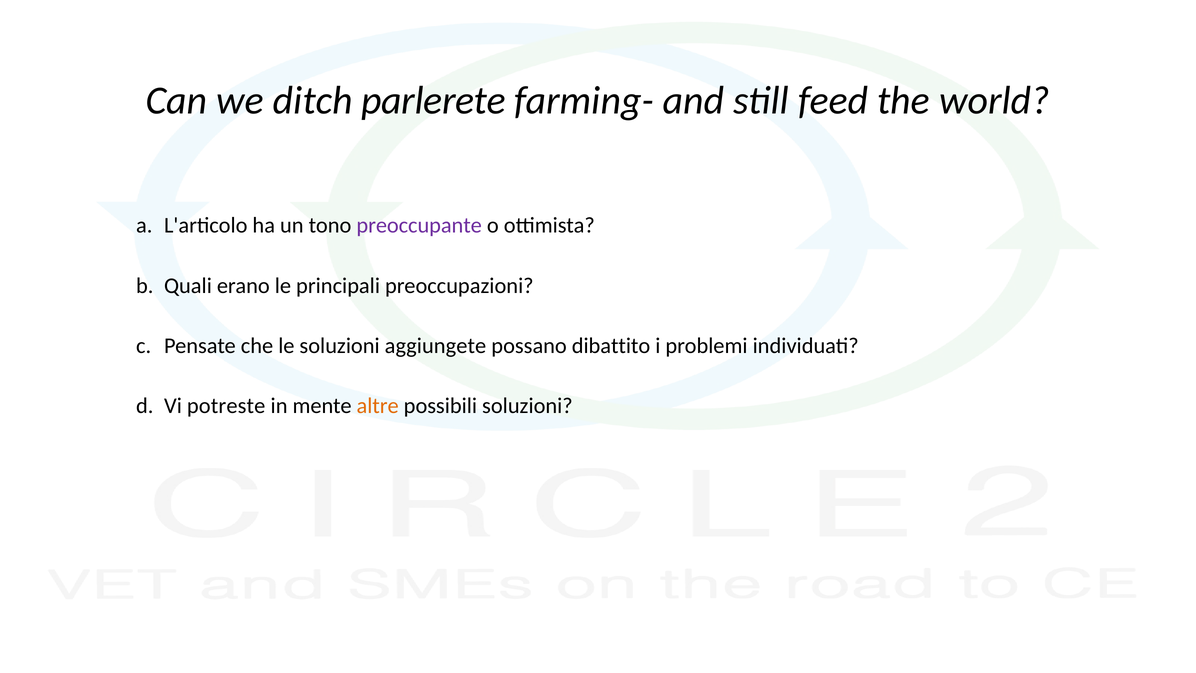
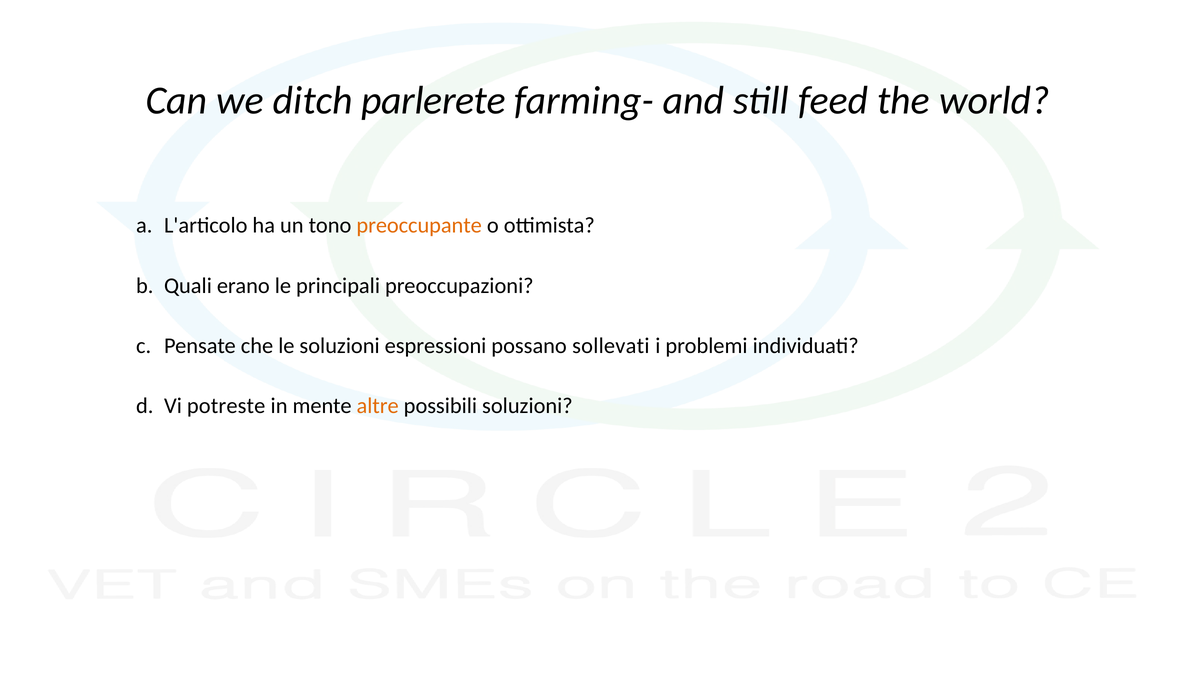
preoccupante colour: purple -> orange (419, 225)
aggiungete: aggiungete -> espressioni (436, 346)
dibattito: dibattito -> sollevati (611, 346)
